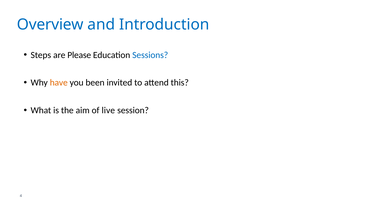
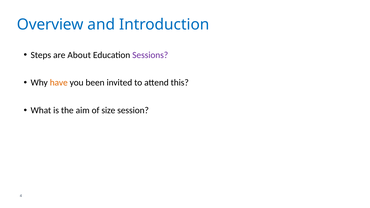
Please: Please -> About (79, 55)
Sessions colour: blue -> purple (150, 55)
live: live -> size (108, 110)
